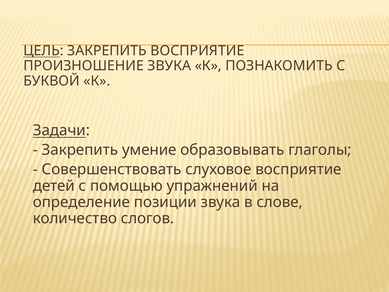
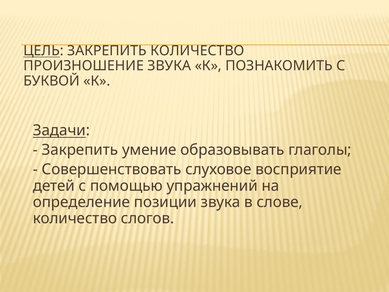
ЗАКРЕПИТЬ ВОСПРИЯТИЕ: ВОСПРИЯТИЕ -> КОЛИЧЕСТВО (197, 51)
